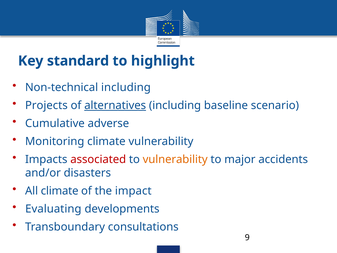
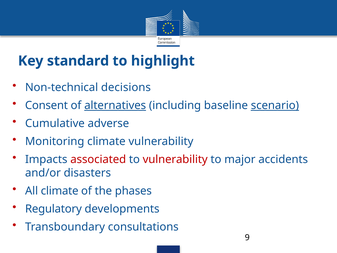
Non-technical including: including -> decisions (126, 87)
Projects: Projects -> Consent (46, 105)
scenario underline: none -> present (275, 105)
vulnerability colour: orange -> red (175, 159)
impact: impact -> phases (133, 191)
Evaluating: Evaluating -> Regulatory (53, 209)
